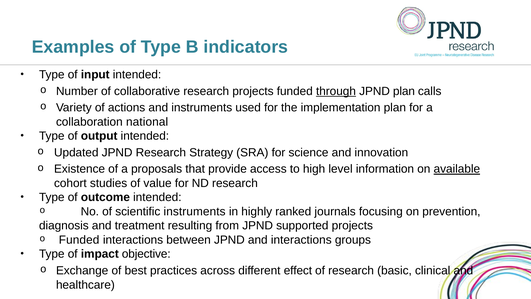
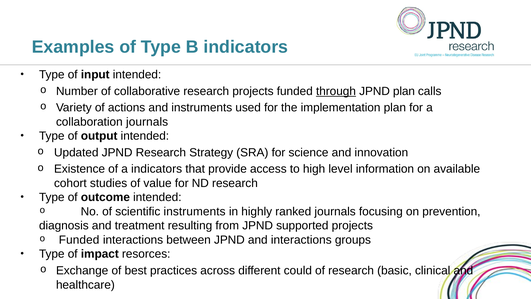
collaboration national: national -> journals (147, 122)
a proposals: proposals -> indicators (157, 169)
available underline: present -> none (457, 169)
objective: objective -> resorces (146, 254)
effect: effect -> could (298, 270)
